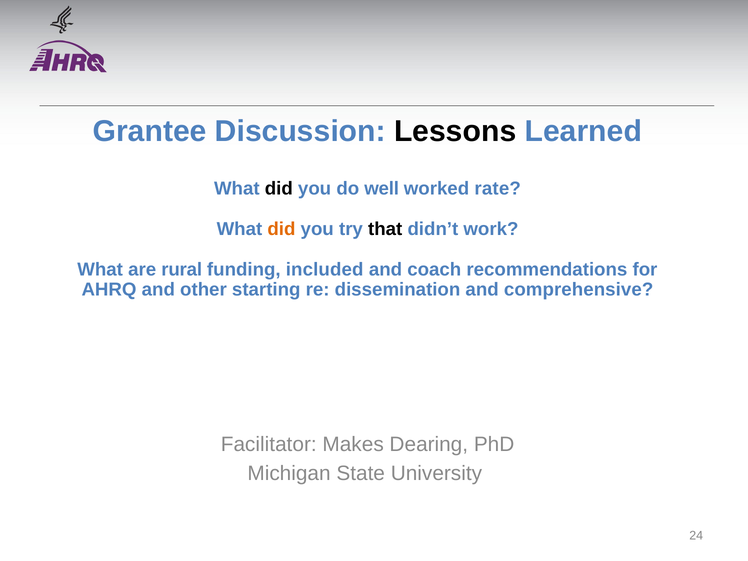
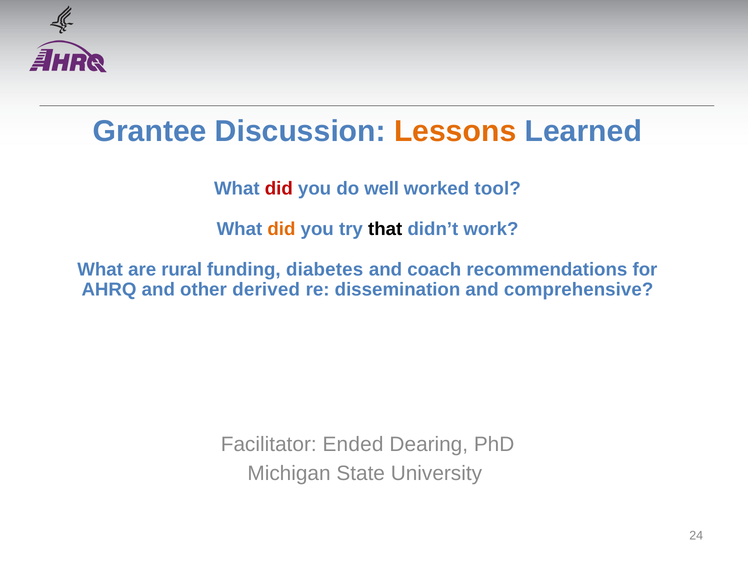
Lessons colour: black -> orange (455, 131)
did colour: black -> red (279, 189)
rate: rate -> tool (498, 189)
included: included -> diabetes (325, 269)
starting: starting -> derived (266, 290)
Makes: Makes -> Ended (353, 444)
